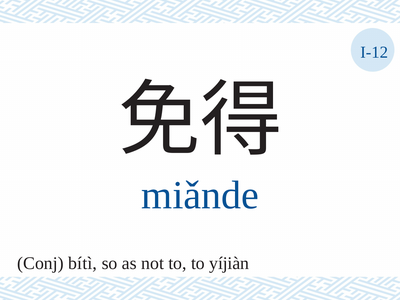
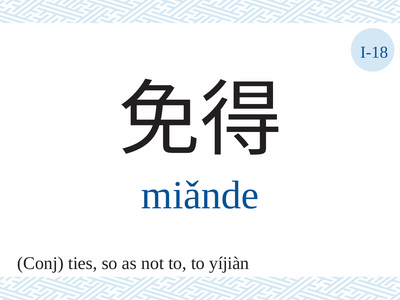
I-12: I-12 -> I-18 (374, 52)
bítì: bítì -> ties (83, 263)
